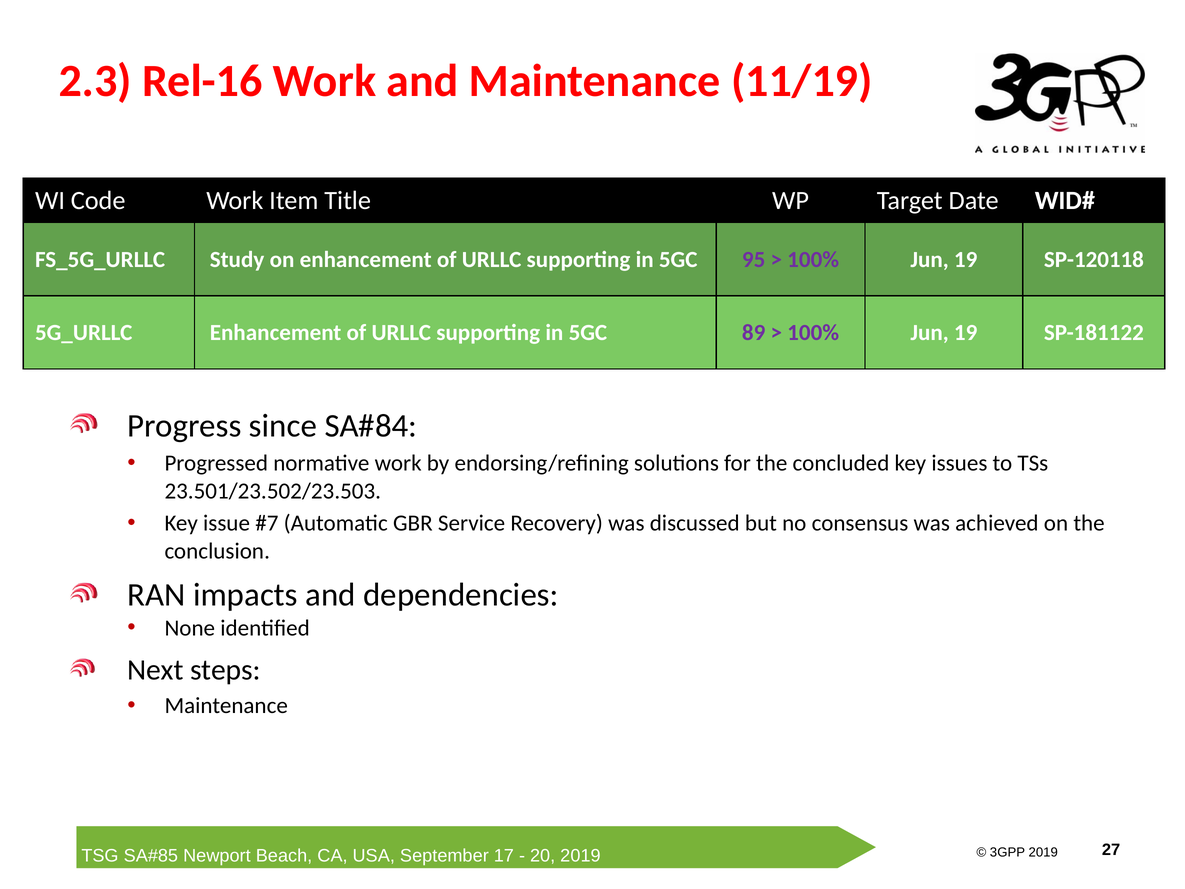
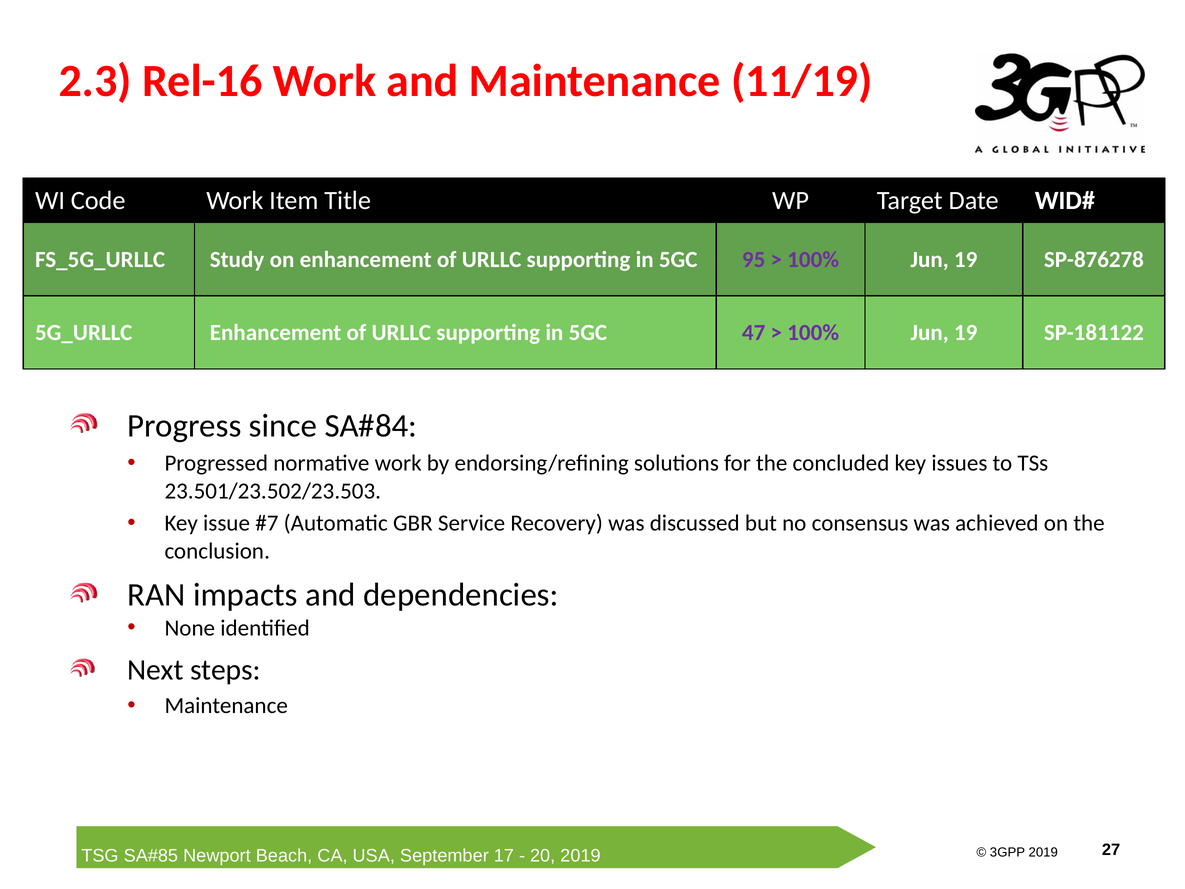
SP-120118: SP-120118 -> SP-876278 (1094, 259)
89: 89 -> 47 (754, 333)
